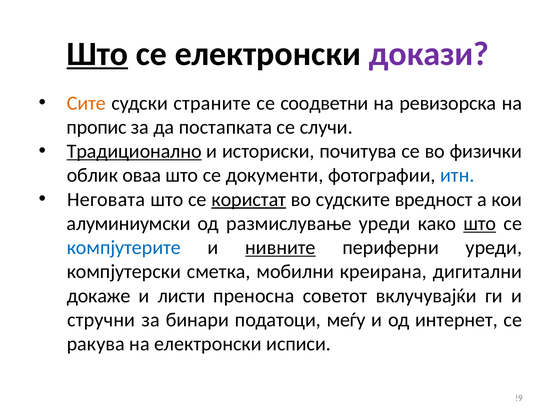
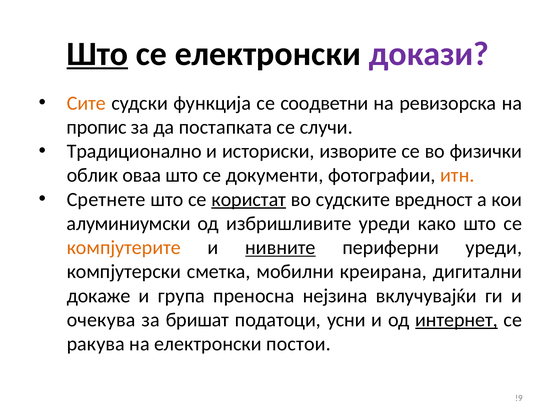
страните: страните -> функција (212, 103)
Традиционално underline: present -> none (134, 151)
почитува: почитува -> изворите (358, 151)
итн colour: blue -> orange (457, 175)
Неговата: Неговата -> Сретнете (106, 199)
размислување: размислување -> избришливите (289, 223)
што underline: present -> none (480, 223)
компјутерите colour: blue -> orange (124, 248)
листи: листи -> група (181, 296)
советот: советот -> нејзина (335, 296)
стручни: стручни -> очекува (101, 320)
бинари: бинари -> бришат (197, 320)
меѓу: меѓу -> усни (346, 320)
интернет underline: none -> present (457, 320)
исписи: исписи -> постои (298, 344)
